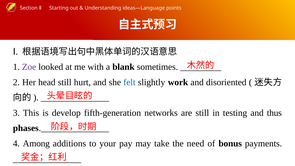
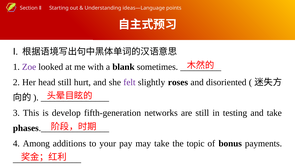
felt colour: blue -> purple (129, 82)
work: work -> roses (178, 82)
and thus: thus -> take (274, 113)
need: need -> topic (196, 143)
